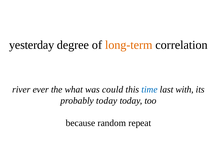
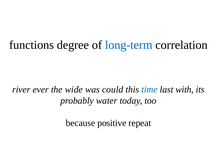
yesterday: yesterday -> functions (32, 45)
long-term colour: orange -> blue (129, 45)
what: what -> wide (74, 89)
probably today: today -> water (107, 100)
random: random -> positive (112, 123)
